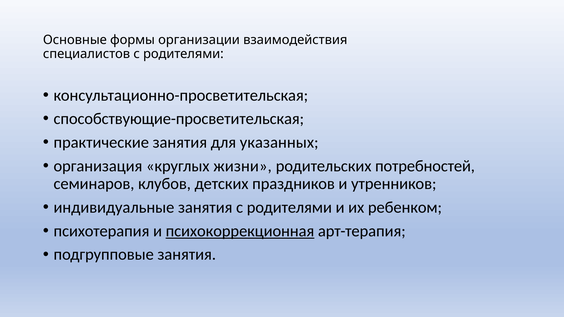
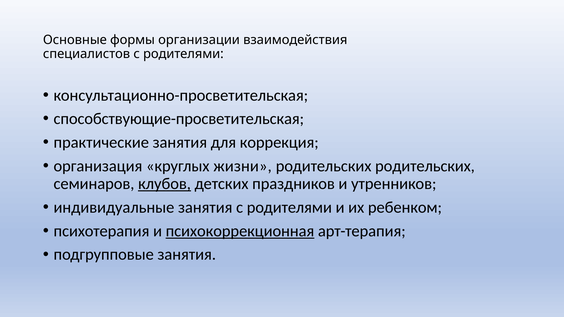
указанных: указанных -> коррекция (279, 143)
родительских потребностей: потребностей -> родительских (425, 166)
клубов underline: none -> present (165, 184)
